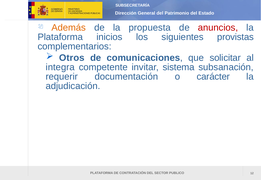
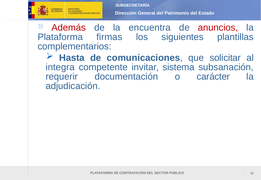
Además colour: orange -> red (69, 28)
propuesta: propuesta -> encuentra (150, 28)
inicios: inicios -> firmas (109, 37)
provistas: provistas -> plantillas (235, 37)
Otros: Otros -> Hasta (72, 58)
